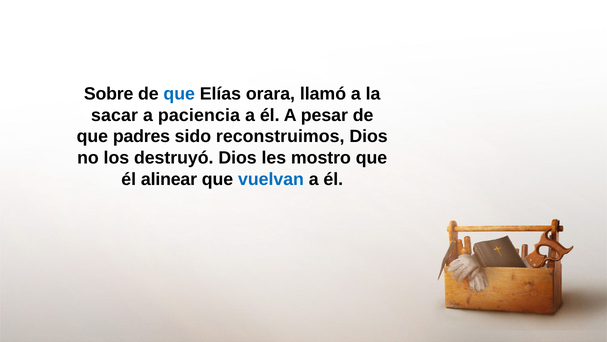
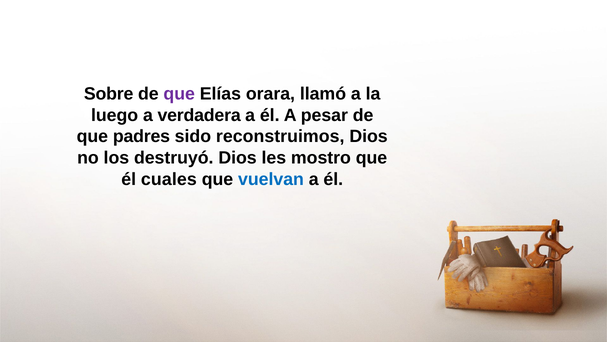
que colour: blue -> purple (179, 94)
sacar: sacar -> luego (115, 115)
paciencia: paciencia -> verdadera (199, 115)
alinear: alinear -> cuales (169, 179)
